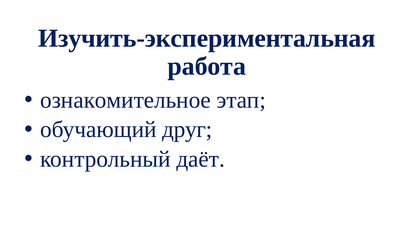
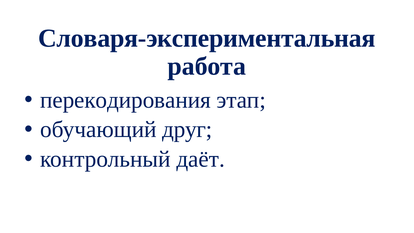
Изучить-экспериментальная: Изучить-экспериментальная -> Словаря-экспериментальная (207, 38)
ознакомительное: ознакомительное -> перекодирования (125, 100)
